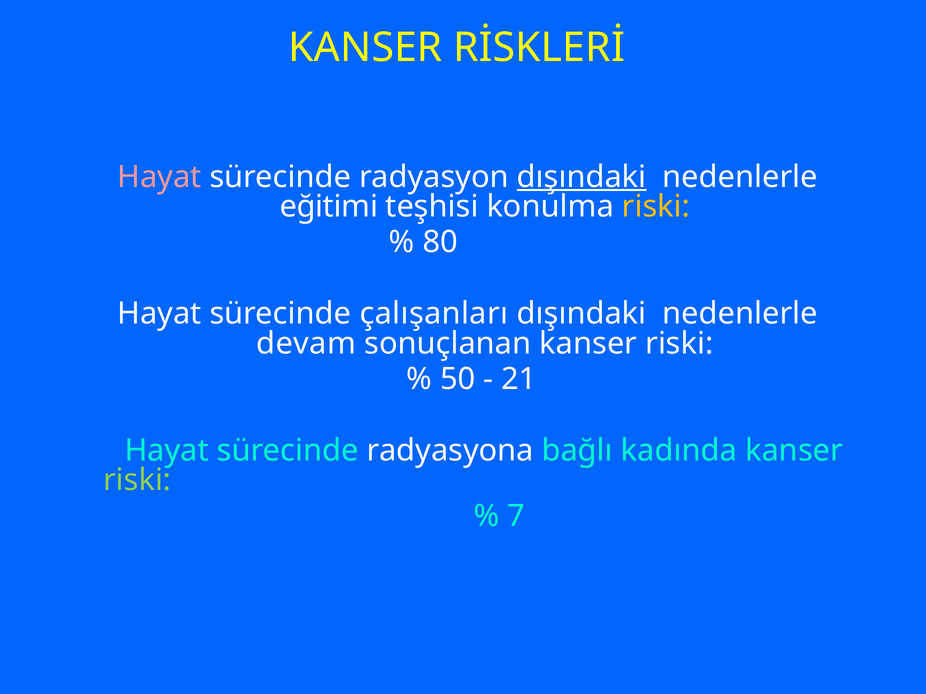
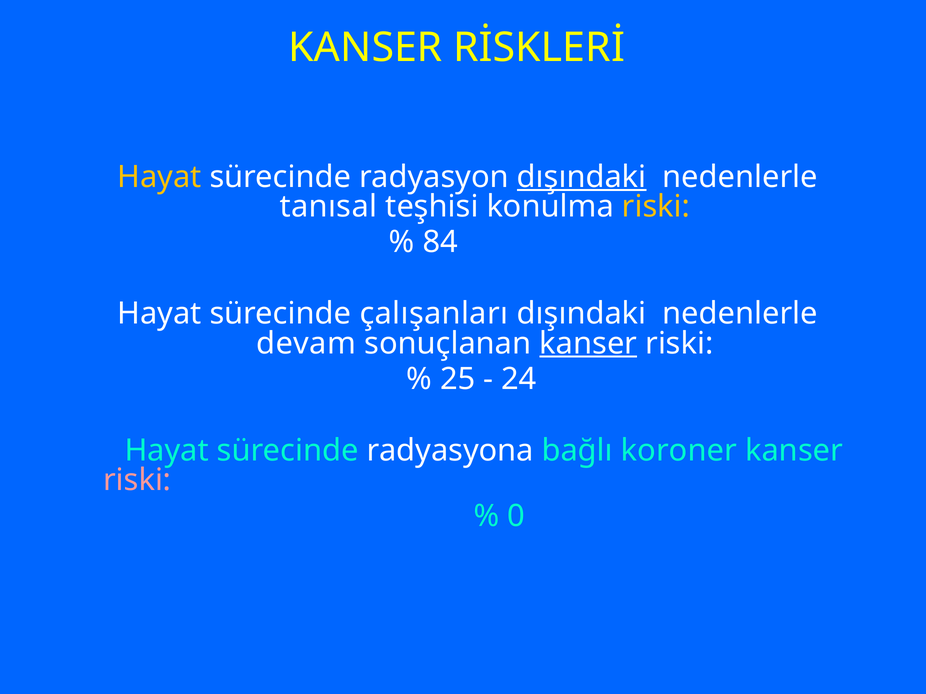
Hayat colour: pink -> yellow (159, 177)
eğitimi: eğitimi -> tanısal (328, 207)
80: 80 -> 84 (440, 242)
kanser underline: none -> present (588, 344)
50: 50 -> 25 (458, 379)
21: 21 -> 24 (519, 379)
kadında: kadında -> koroner (679, 451)
riski colour: light green -> pink (137, 481)
7: 7 -> 0 (516, 516)
